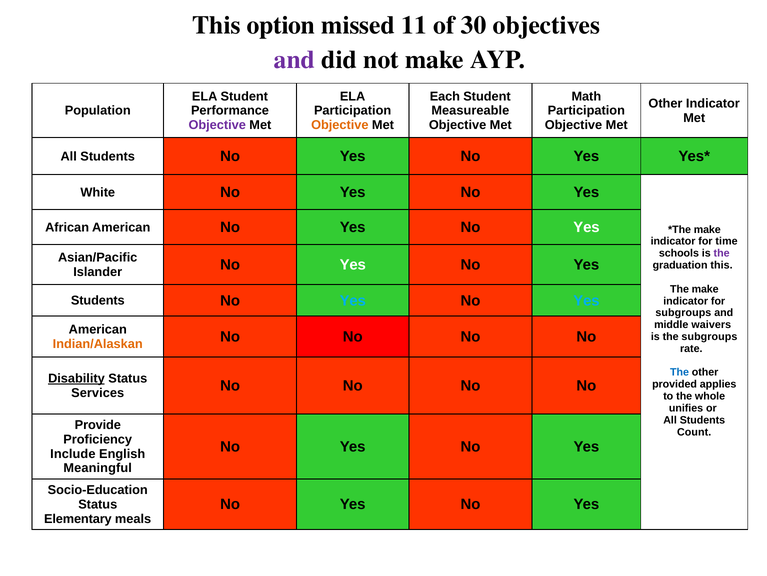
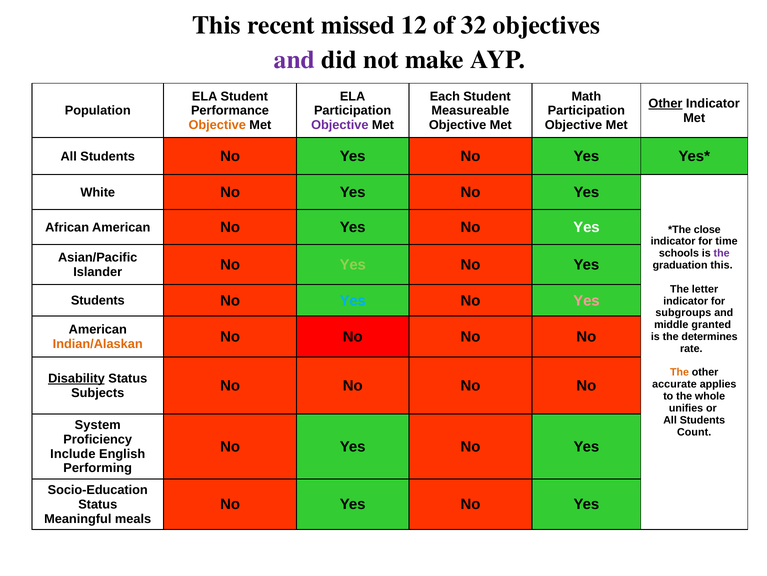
option: option -> recent (281, 25)
11: 11 -> 12 (414, 25)
30: 30 -> 32 (474, 25)
Other underline: none -> present (665, 103)
Objective colour: purple -> orange (217, 125)
Objective colour: orange -> purple (340, 125)
make: make -> close (707, 229)
Yes colour: white -> light green (353, 264)
The make: make -> letter (705, 289)
Yes colour: light blue -> pink (586, 300)
waivers: waivers -> granted (711, 324)
the subgroups: subgroups -> determines (710, 336)
The colour: blue -> orange (680, 372)
provided: provided -> accurate (674, 384)
Services: Services -> Subjects (98, 392)
Provide: Provide -> System (98, 425)
Meaningful: Meaningful -> Performing (98, 468)
Elementary: Elementary -> Meaningful (78, 518)
